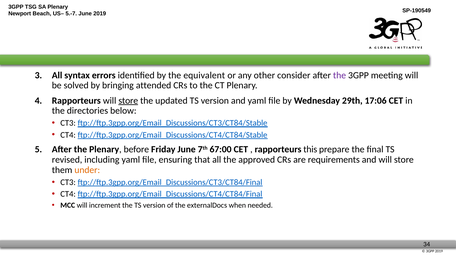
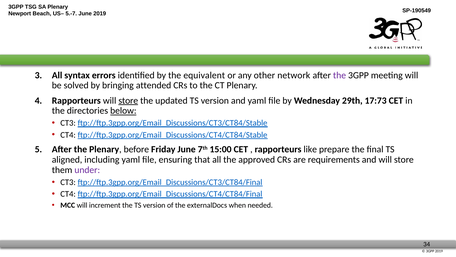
consider: consider -> network (294, 75)
17:06: 17:06 -> 17:73 (376, 100)
below underline: none -> present (123, 111)
67:00: 67:00 -> 15:00 (221, 149)
this: this -> like (310, 149)
revised: revised -> aligned (67, 159)
under colour: orange -> purple (87, 170)
